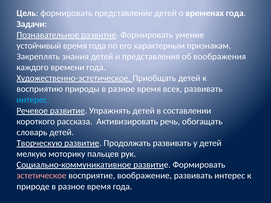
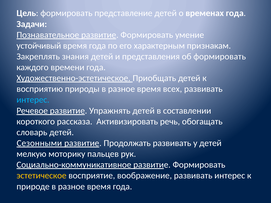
об воображения: воображения -> формировать (220, 57)
Творческую: Творческую -> Сезонными (39, 143)
эстетическое colour: pink -> yellow (41, 176)
